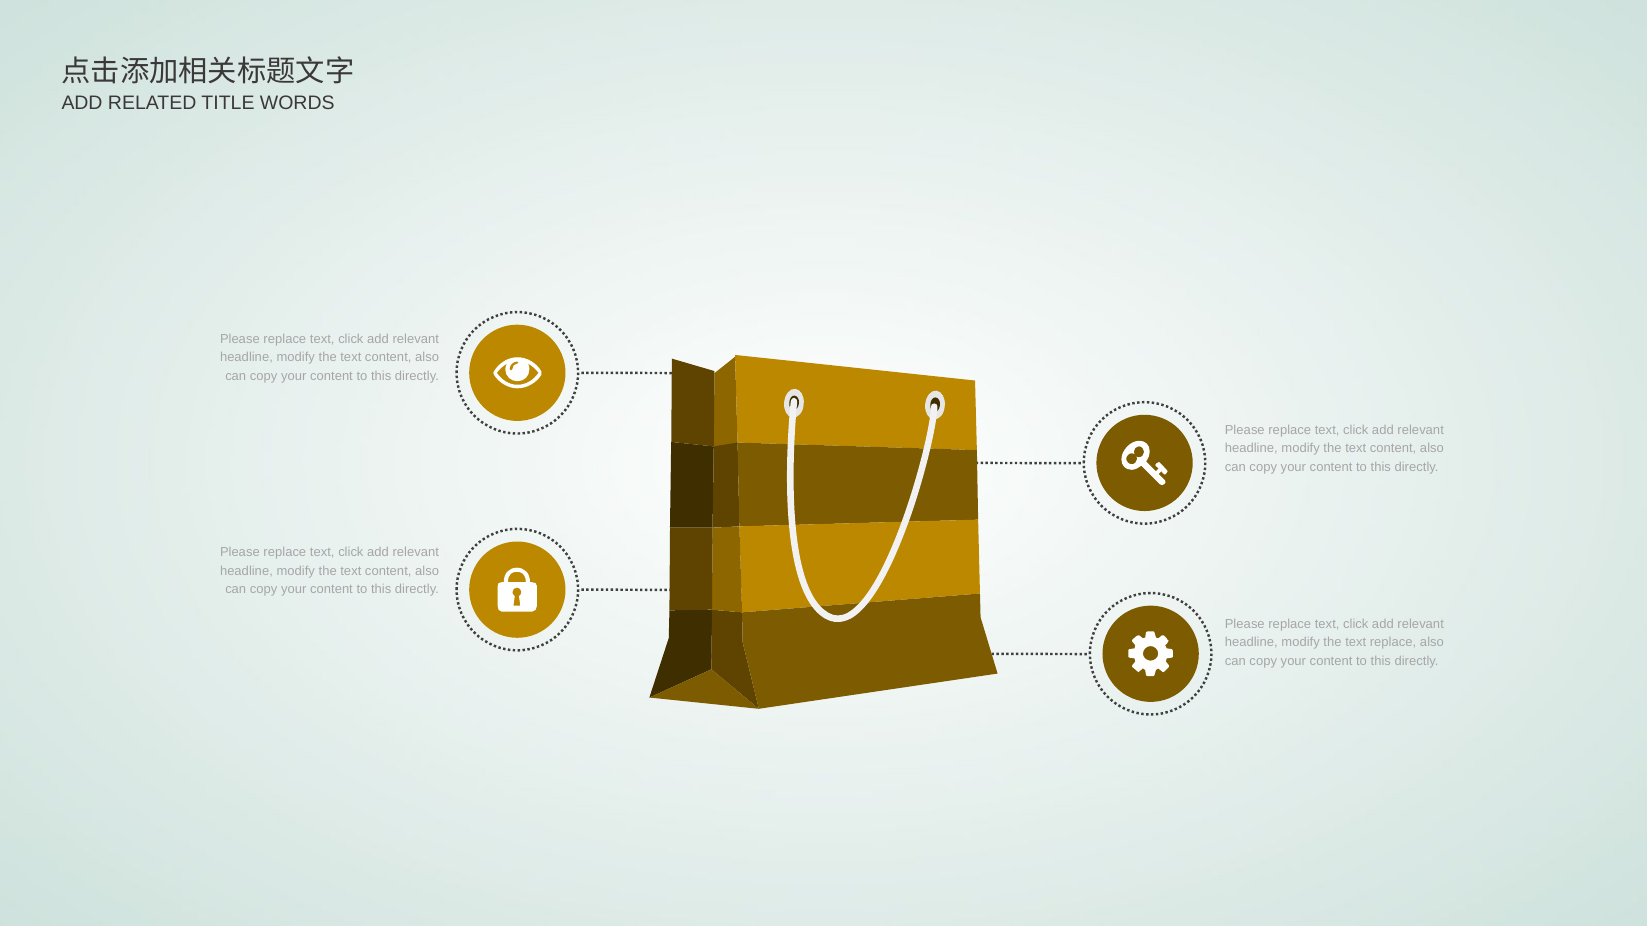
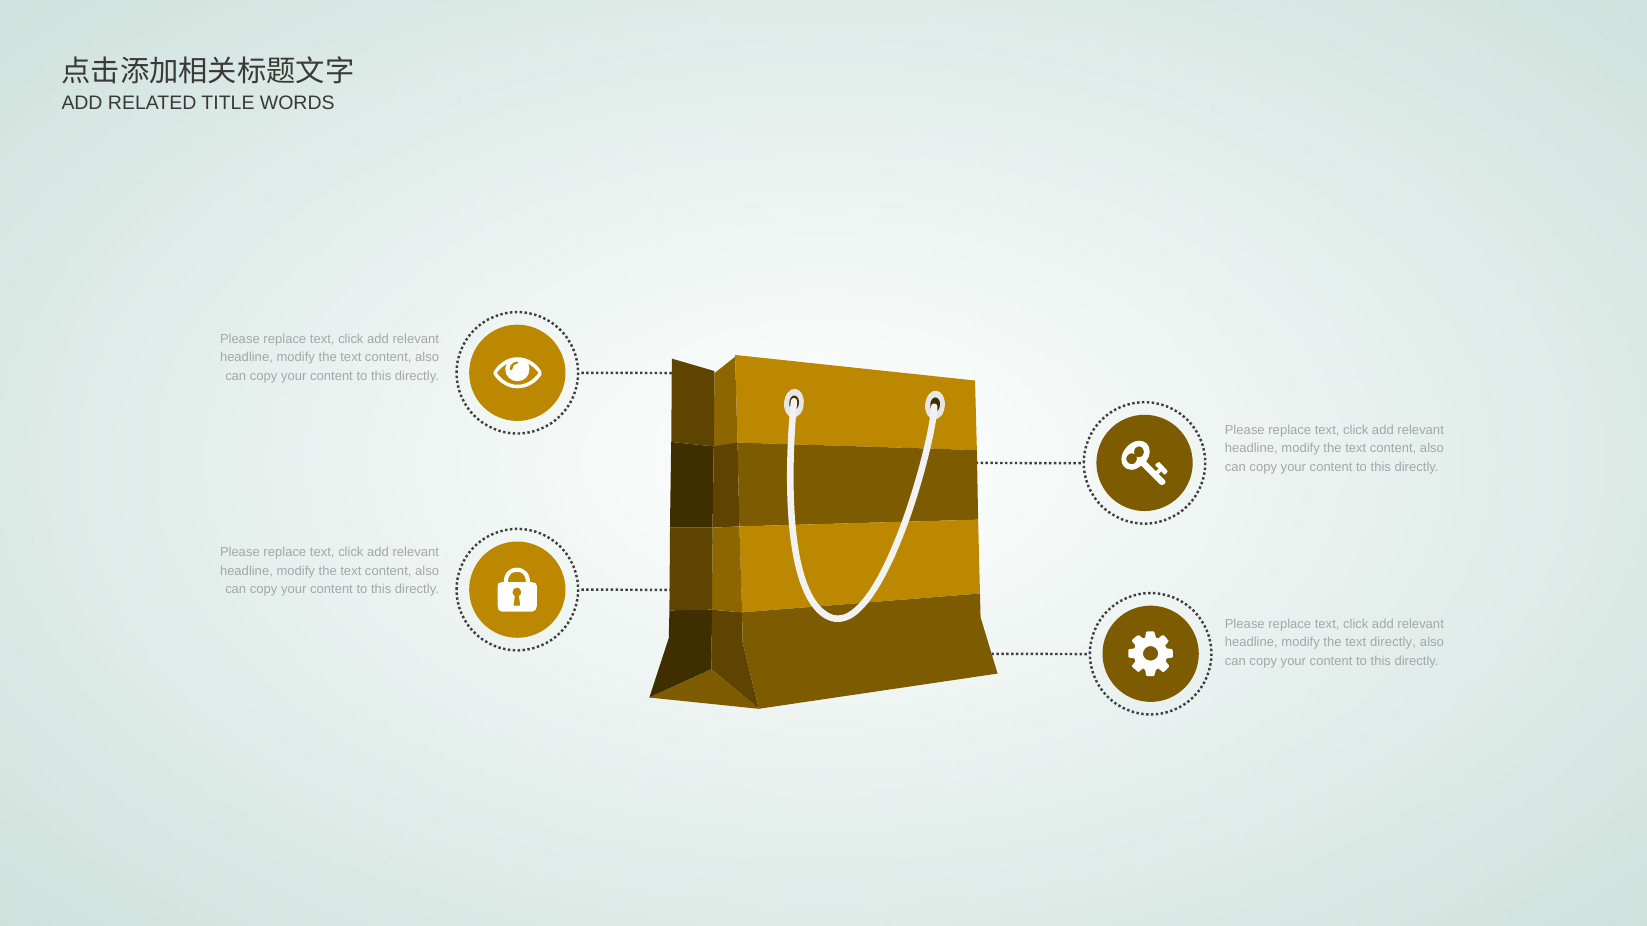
text replace: replace -> directly (1393, 643)
